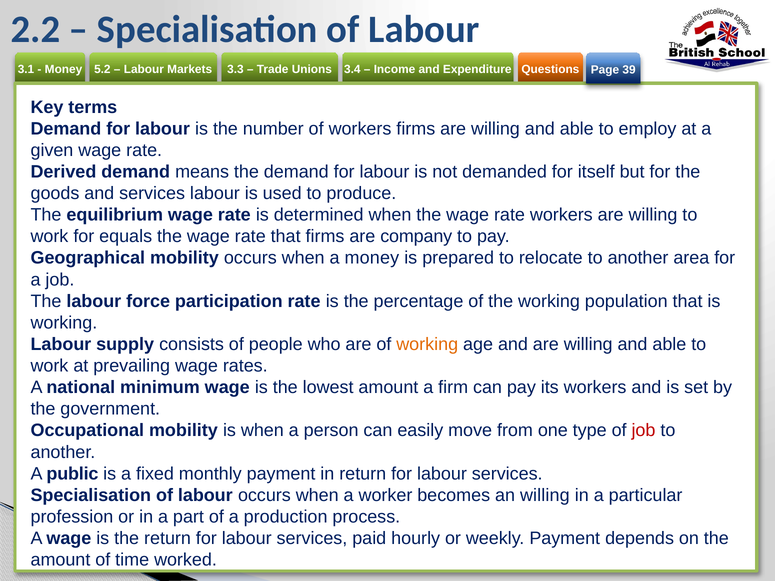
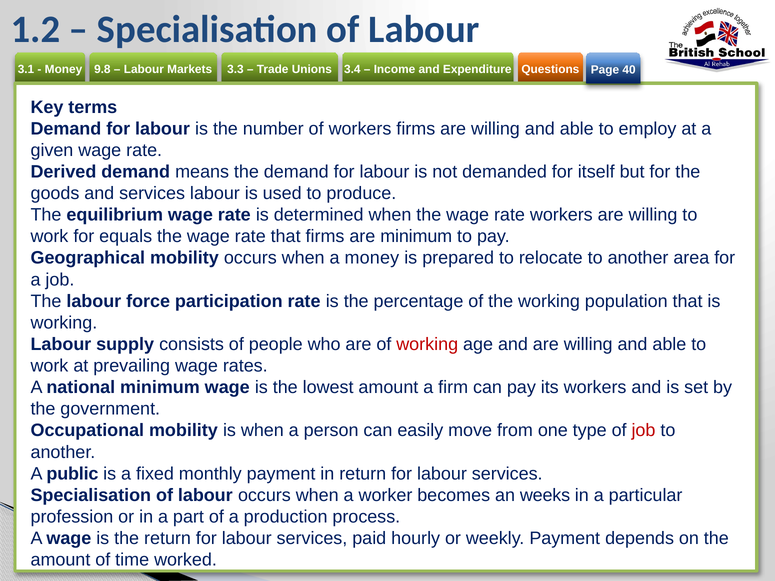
2.2: 2.2 -> 1.2 (35, 30)
5.2: 5.2 -> 9.8 (102, 69)
39: 39 -> 40 (629, 70)
are company: company -> minimum (416, 237)
working colour: orange -> red (427, 344)
an willing: willing -> weeks (545, 495)
